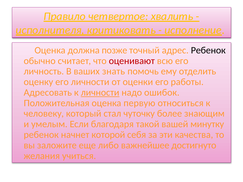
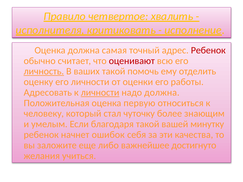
позже: позже -> самая (114, 50)
Ребенок colour: black -> red (208, 50)
личность underline: none -> present (44, 71)
ваших знать: знать -> такой (114, 71)
надо ошибок: ошибок -> должна (162, 93)
которой: которой -> ошибок (108, 135)
